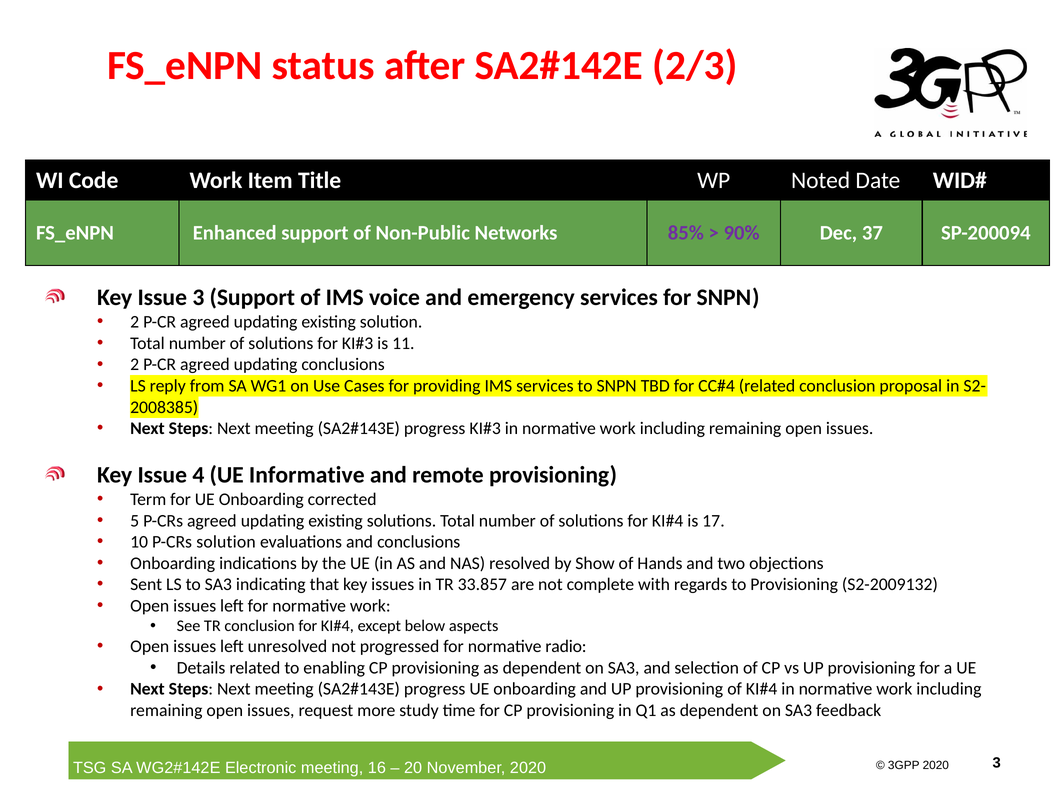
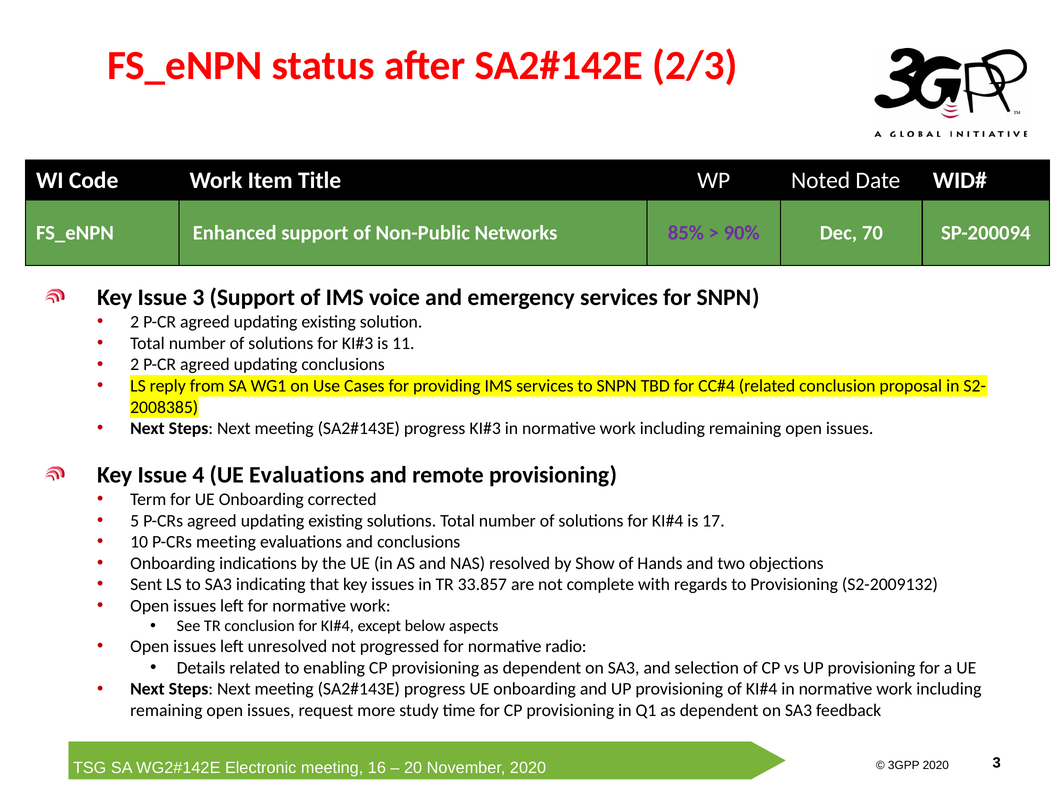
37: 37 -> 70 (872, 233)
UE Informative: Informative -> Evaluations (307, 475)
P-CRs solution: solution -> meeting (226, 541)
